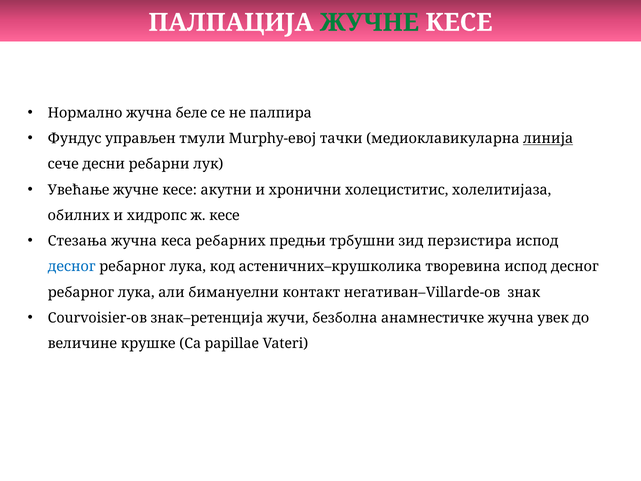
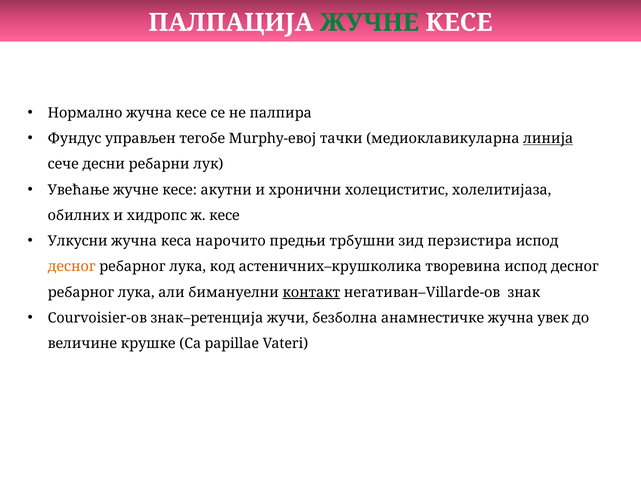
жучна беле: беле -> кесе (191, 113)
тмули: тмули -> тегобе (202, 139)
Стезања: Стезања -> Улкусни (78, 241)
ребарних: ребарних -> нарочито (231, 241)
десног colour: blue -> orange (72, 267)
контакт underline: none -> present (311, 292)
